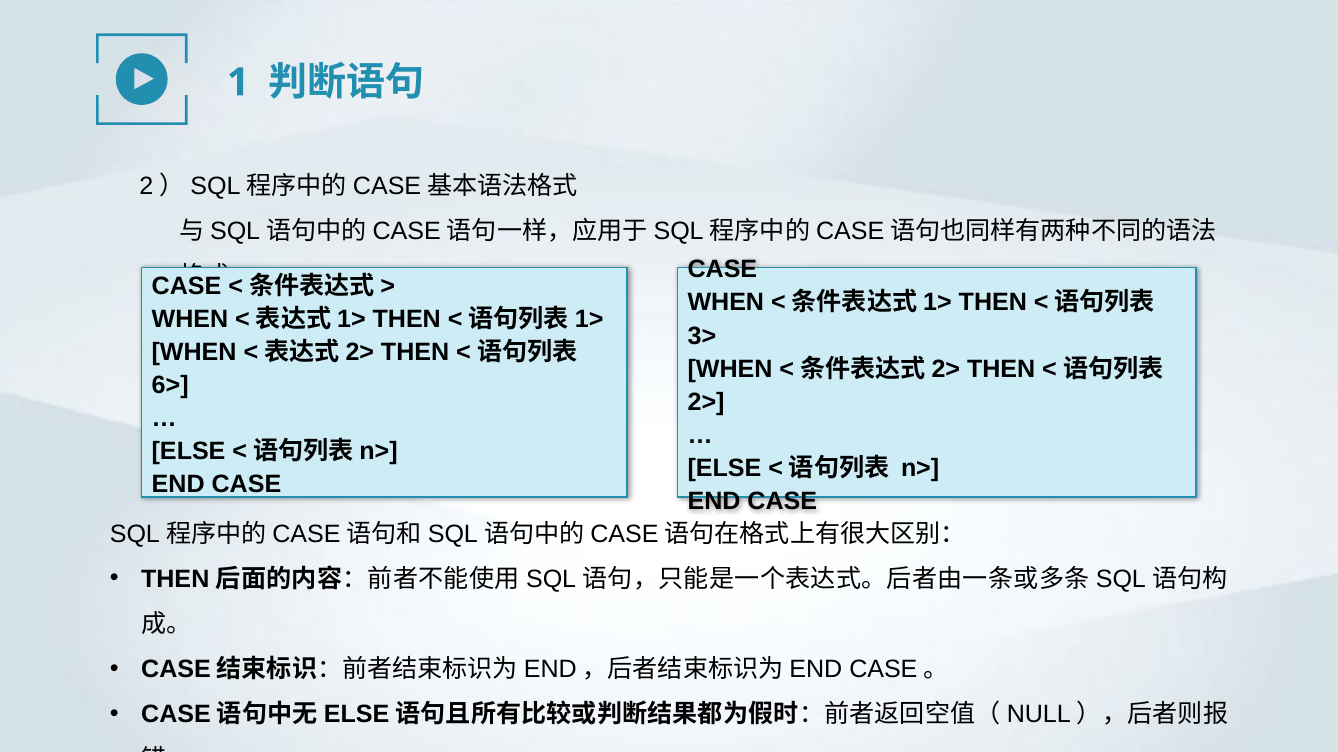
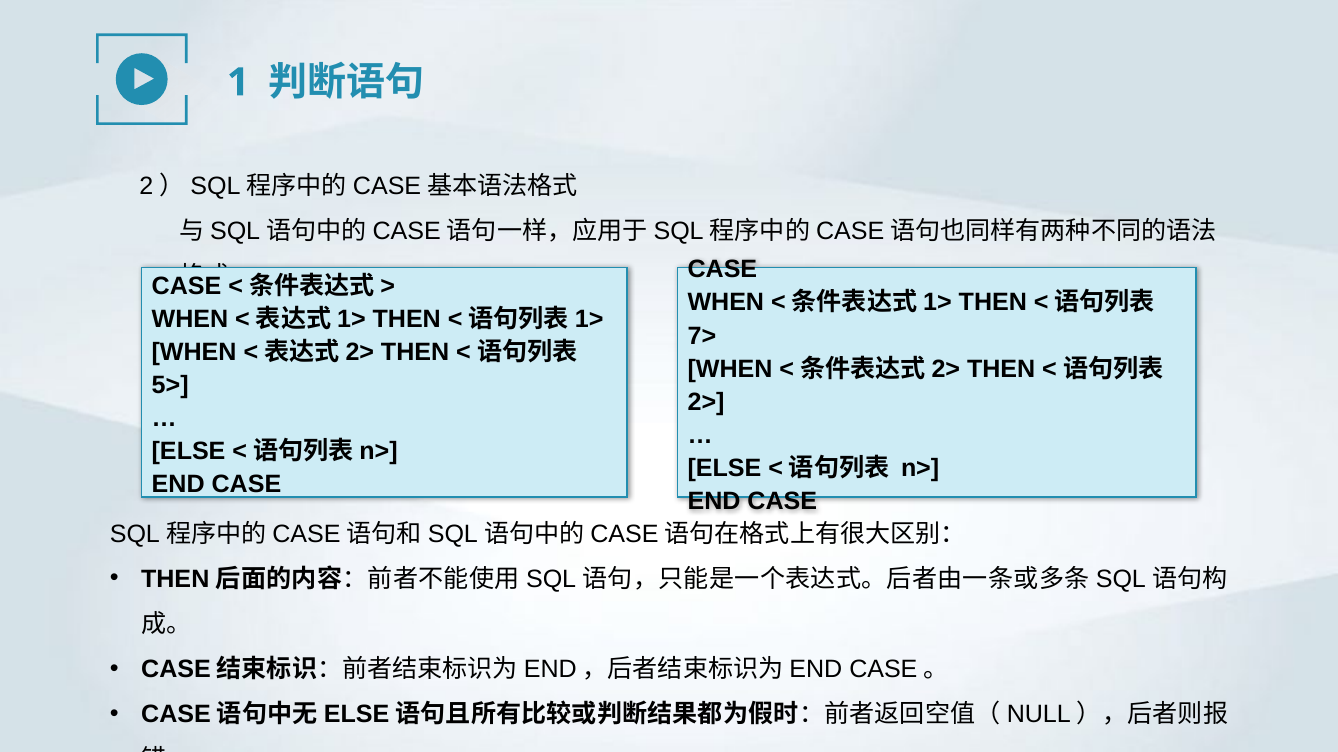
3>: 3> -> 7> (702, 336)
6>: 6> -> 5> (170, 386)
